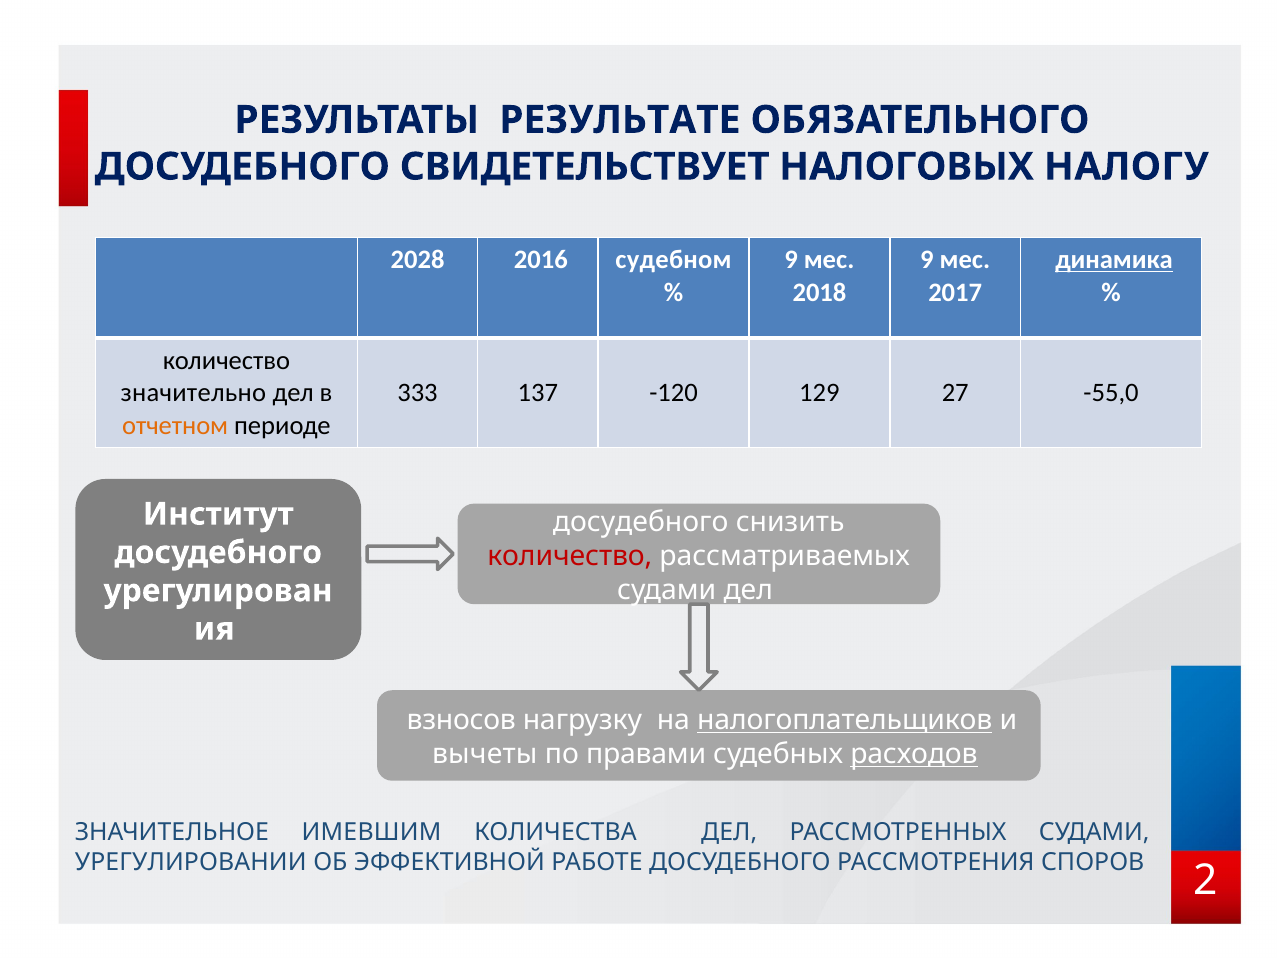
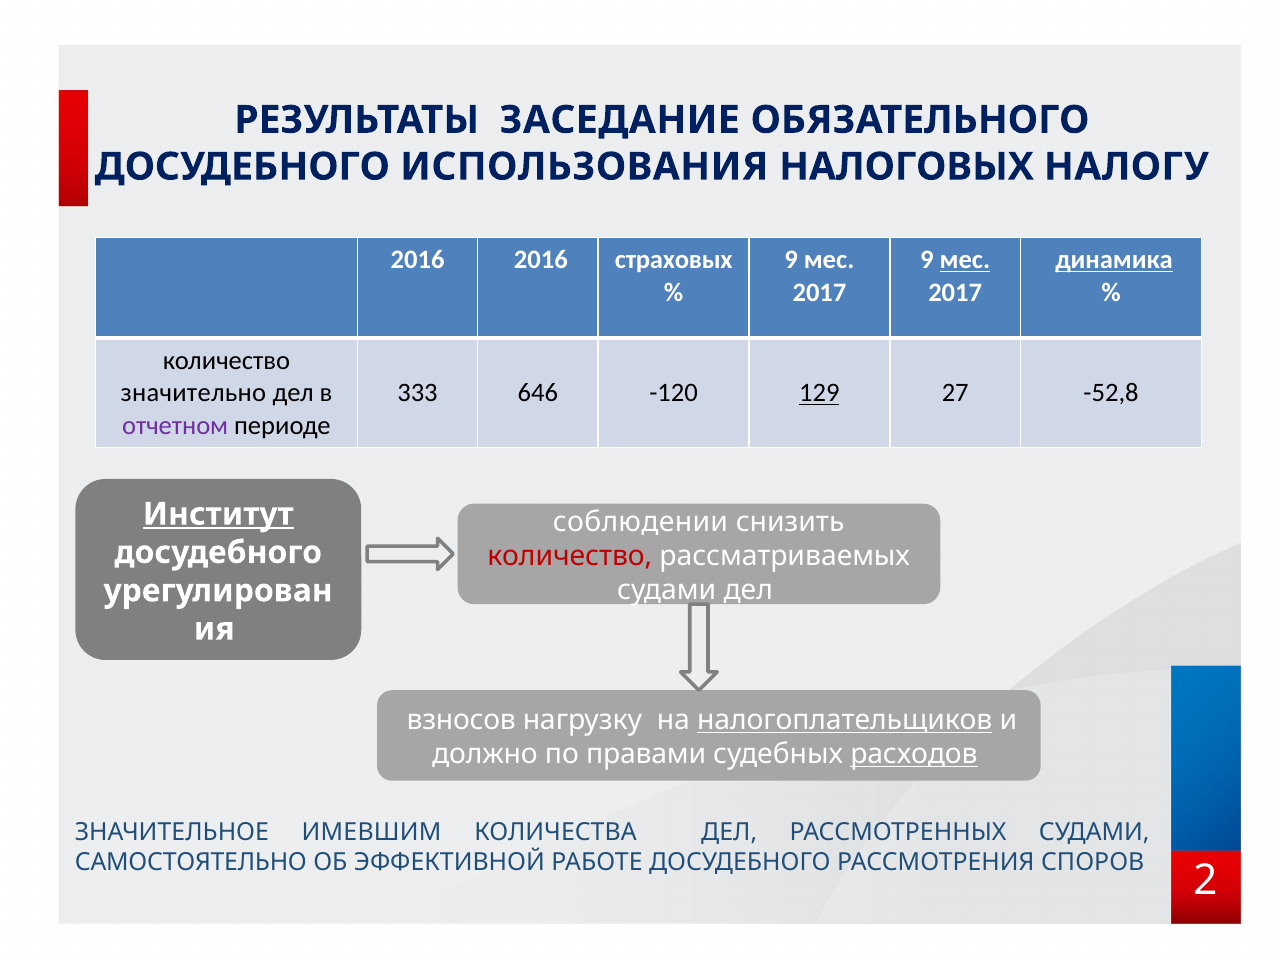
РЕЗУЛЬТАТЕ: РЕЗУЛЬТАТЕ -> ЗАСЕДАНИЕ (620, 120)
СВИДЕТЕЛЬСТВУЕТ: СВИДЕТЕЛЬСТВУЕТ -> ИСПОЛЬЗОВАНИЯ (584, 167)
2028: 2028 -> 2016 (418, 260)
судебном: судебном -> страховых (674, 260)
мес underline: none -> present (965, 260)
2018: 2018 -> 2017 (819, 292)
137: 137 -> 646 (538, 393)
129 underline: none -> present (819, 393)
-55,0: -55,0 -> -52,8 (1111, 393)
отчетном colour: orange -> purple (175, 426)
Институт underline: none -> present (218, 514)
досудебного: досудебного -> соблюдении (640, 522)
вычеты: вычеты -> должно (485, 754)
УРЕГУЛИРОВАНИИ: УРЕГУЛИРОВАНИИ -> САМОСТОЯТЕЛЬНО (191, 862)
